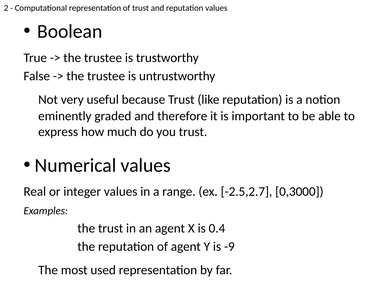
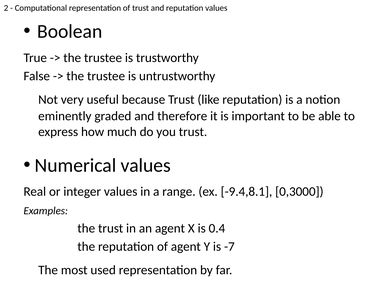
-2.5,2.7: -2.5,2.7 -> -9.4,8.1 (246, 192)
-9: -9 -> -7 (229, 247)
